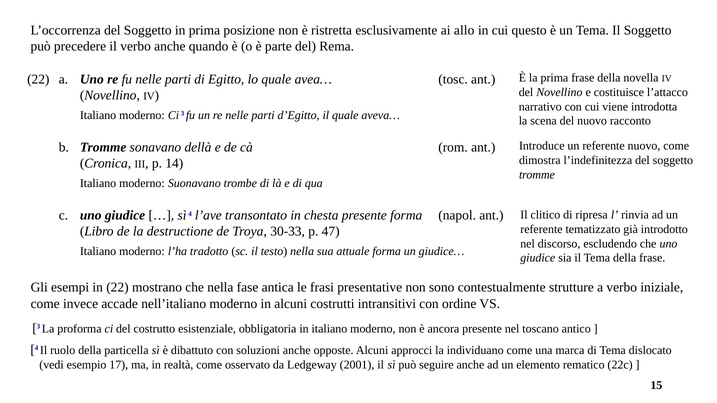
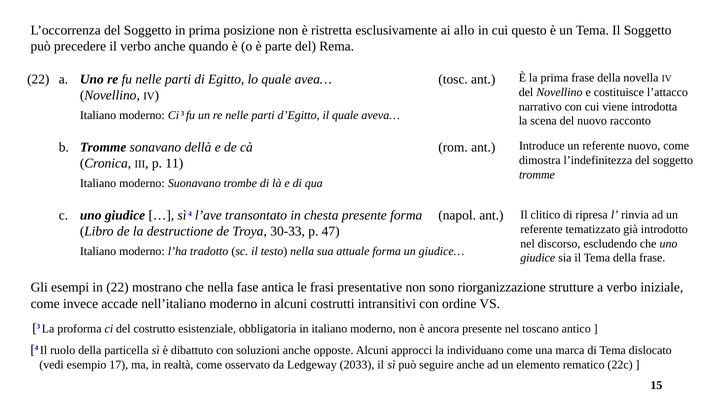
14: 14 -> 11 (174, 163)
contestualmente: contestualmente -> riorganizzazione (502, 288)
2001: 2001 -> 2033 (357, 365)
